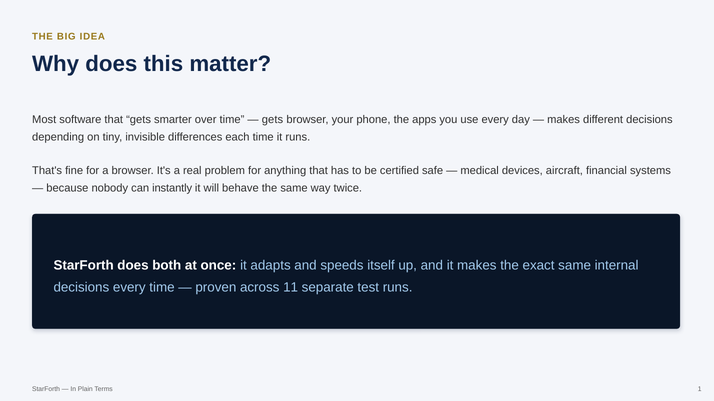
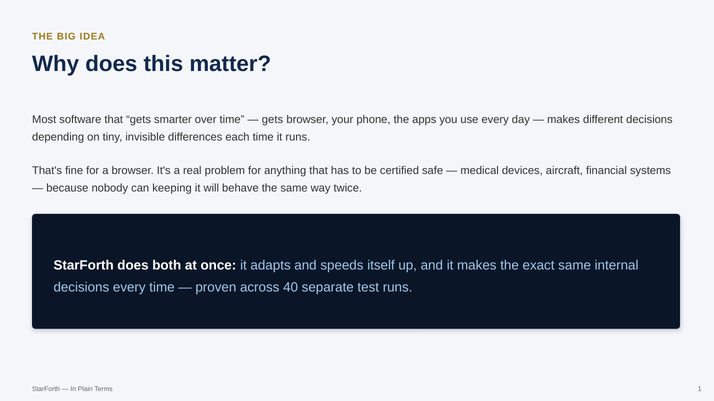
instantly: instantly -> keeping (172, 188)
11: 11 -> 40 (291, 288)
